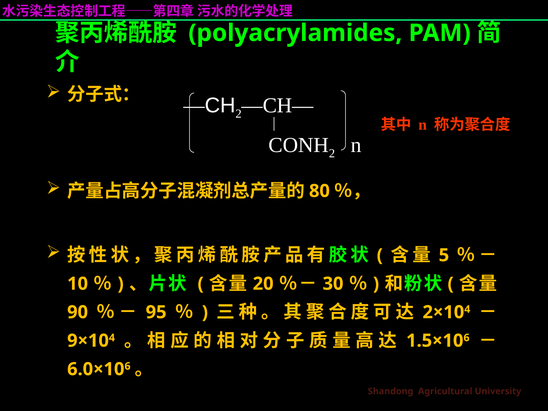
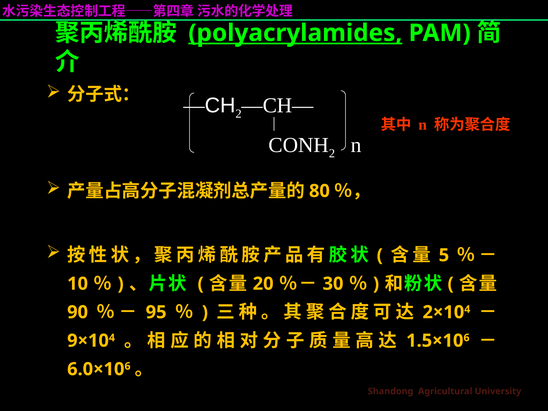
polyacrylamides underline: none -> present (295, 33)
